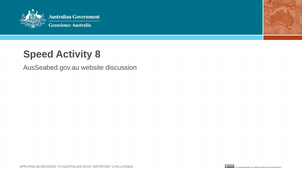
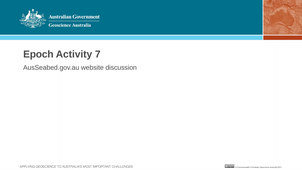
Speed: Speed -> Epoch (38, 54)
8: 8 -> 7 (98, 54)
